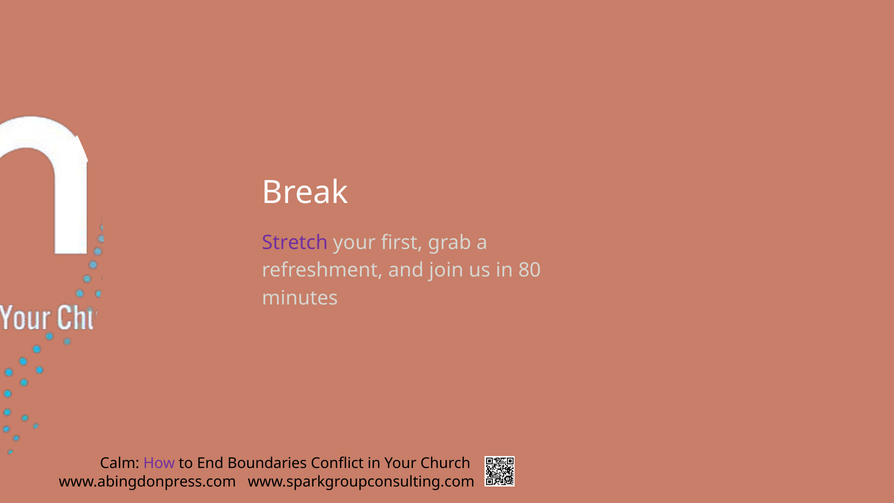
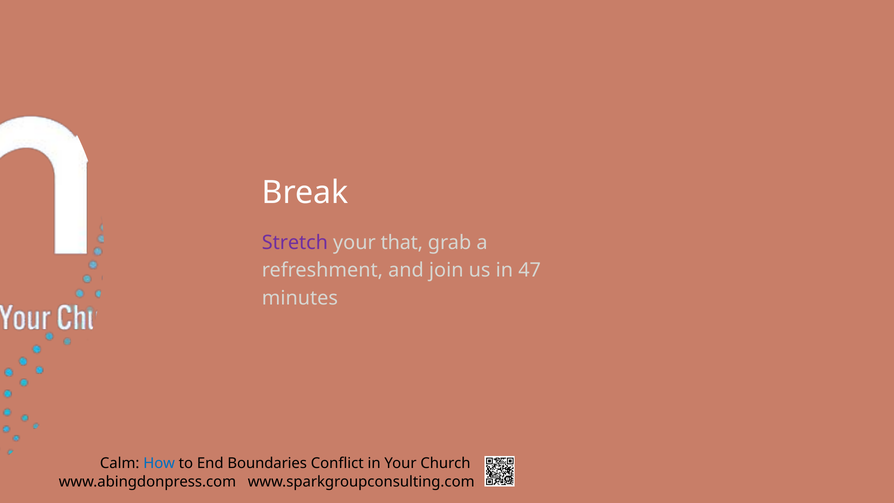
first: first -> that (402, 242)
80: 80 -> 47 (530, 270)
How colour: purple -> blue (159, 463)
